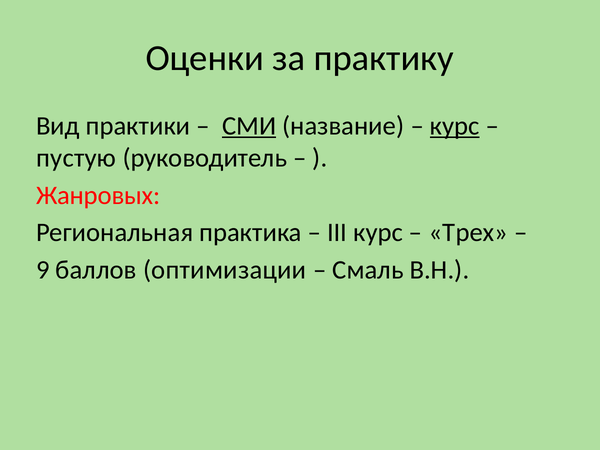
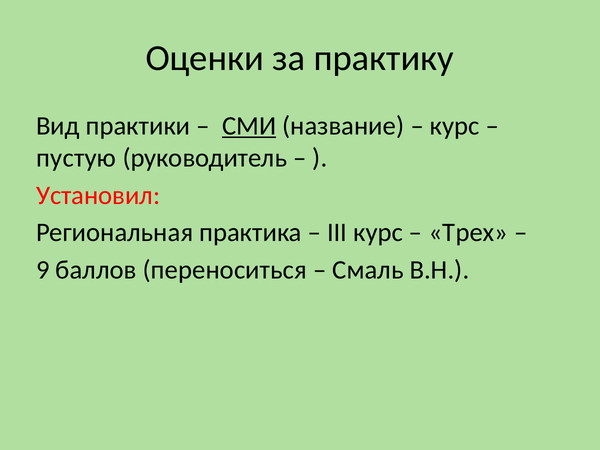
курс underline: present -> none (455, 126)
Жанровых: Жанровых -> Установил (98, 195)
оптимизации: оптимизации -> переноситься (225, 270)
